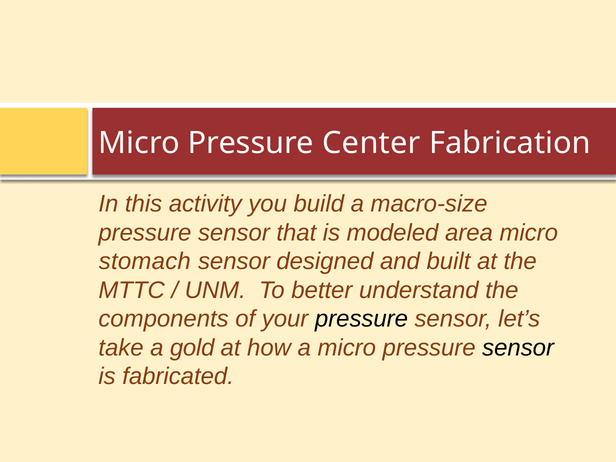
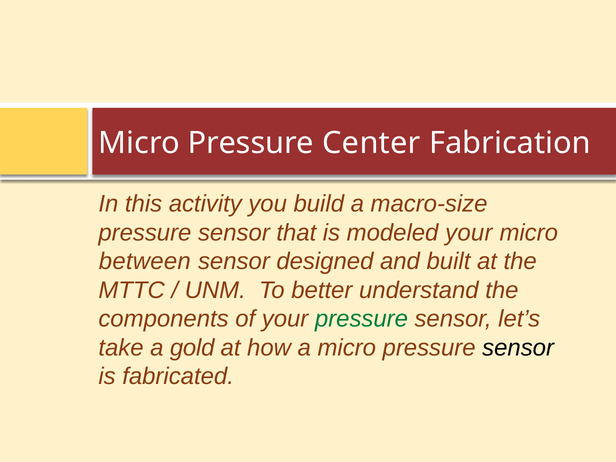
modeled area: area -> your (469, 233)
stomach: stomach -> between (145, 261)
pressure colour: black -> green (361, 319)
